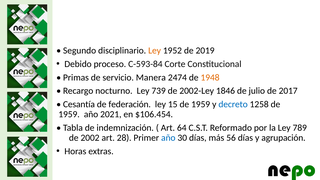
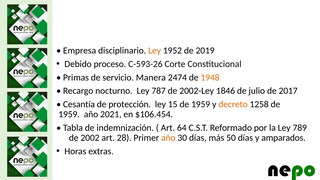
Segundo: Segundo -> Empresa (80, 51)
C-593-84: C-593-84 -> C-593-26 (145, 64)
739: 739 -> 787 (159, 91)
federación: federación -> protección (130, 104)
decreto colour: blue -> orange (233, 104)
año colour: blue -> orange (168, 138)
56: 56 -> 50 (231, 138)
agrupación: agrupación -> amparados (283, 138)
